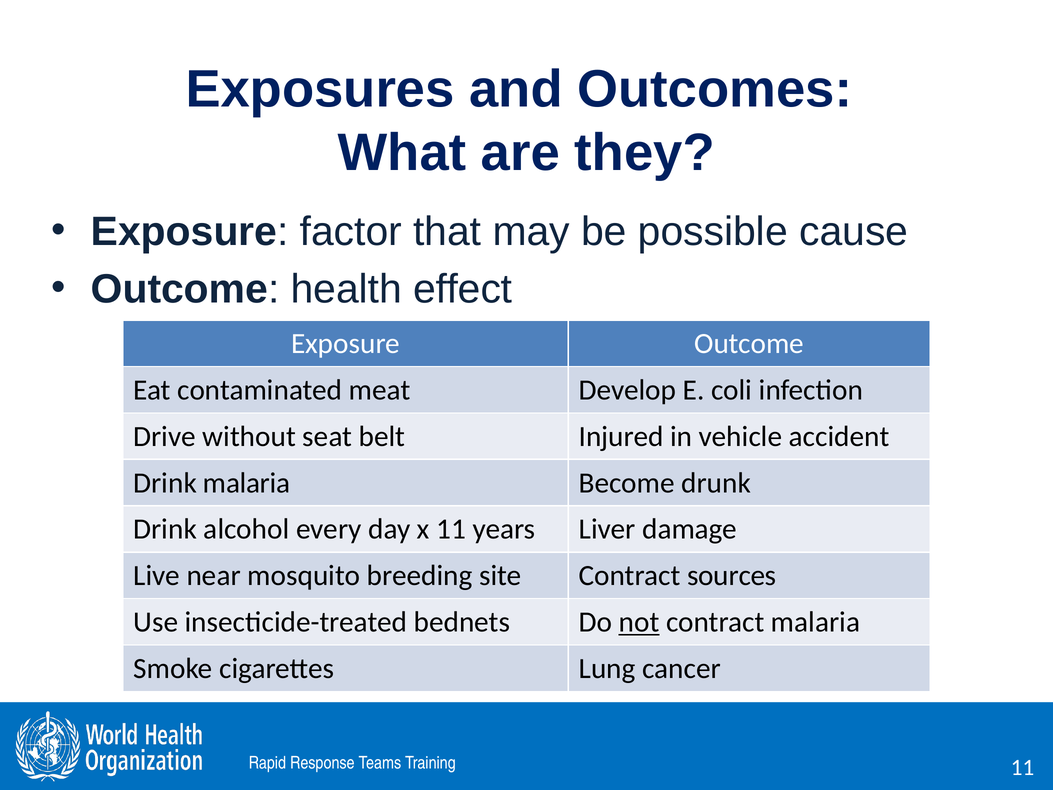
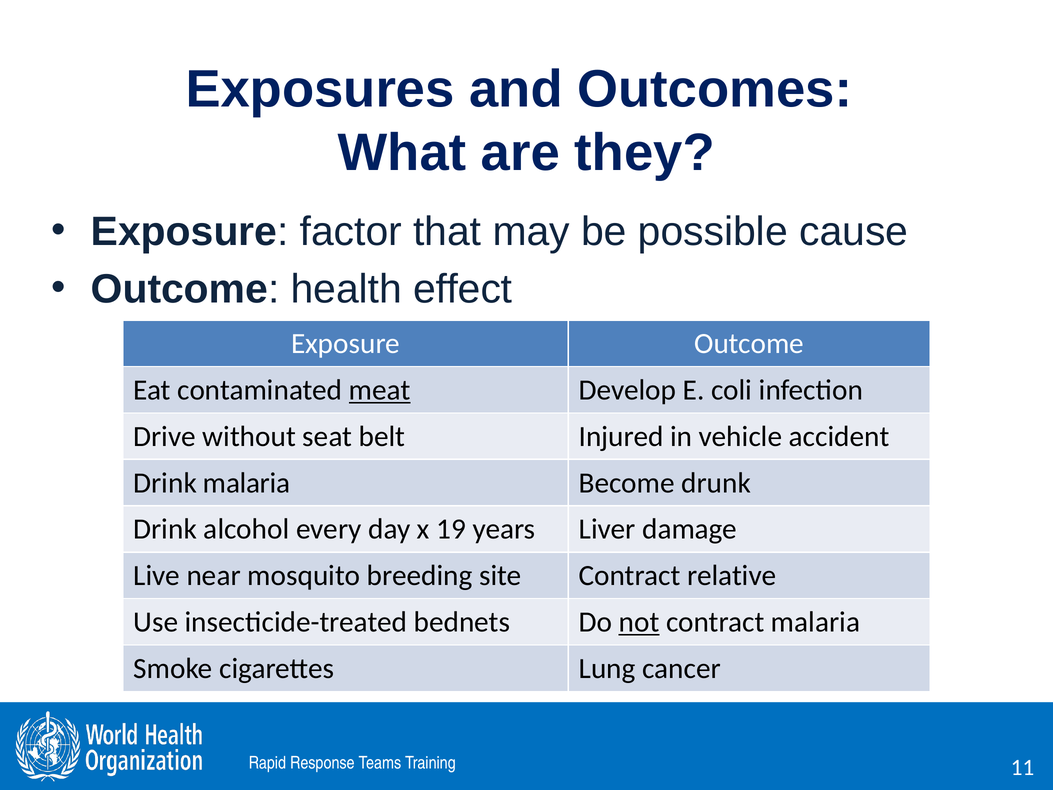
meat underline: none -> present (380, 390)
x 11: 11 -> 19 (451, 529)
sources: sources -> relative (732, 576)
